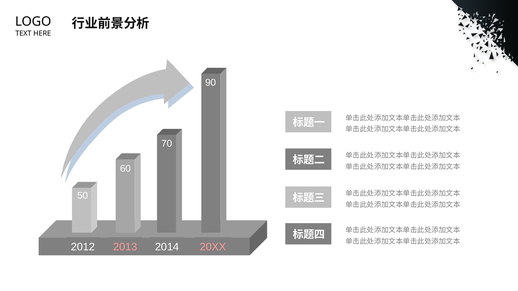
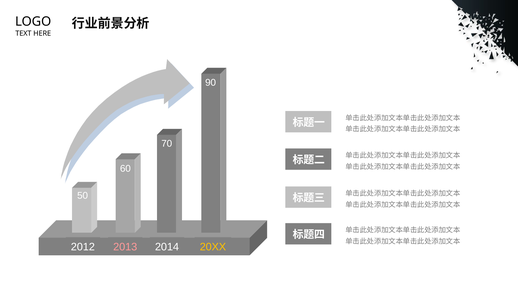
20XX colour: pink -> yellow (213, 247)
